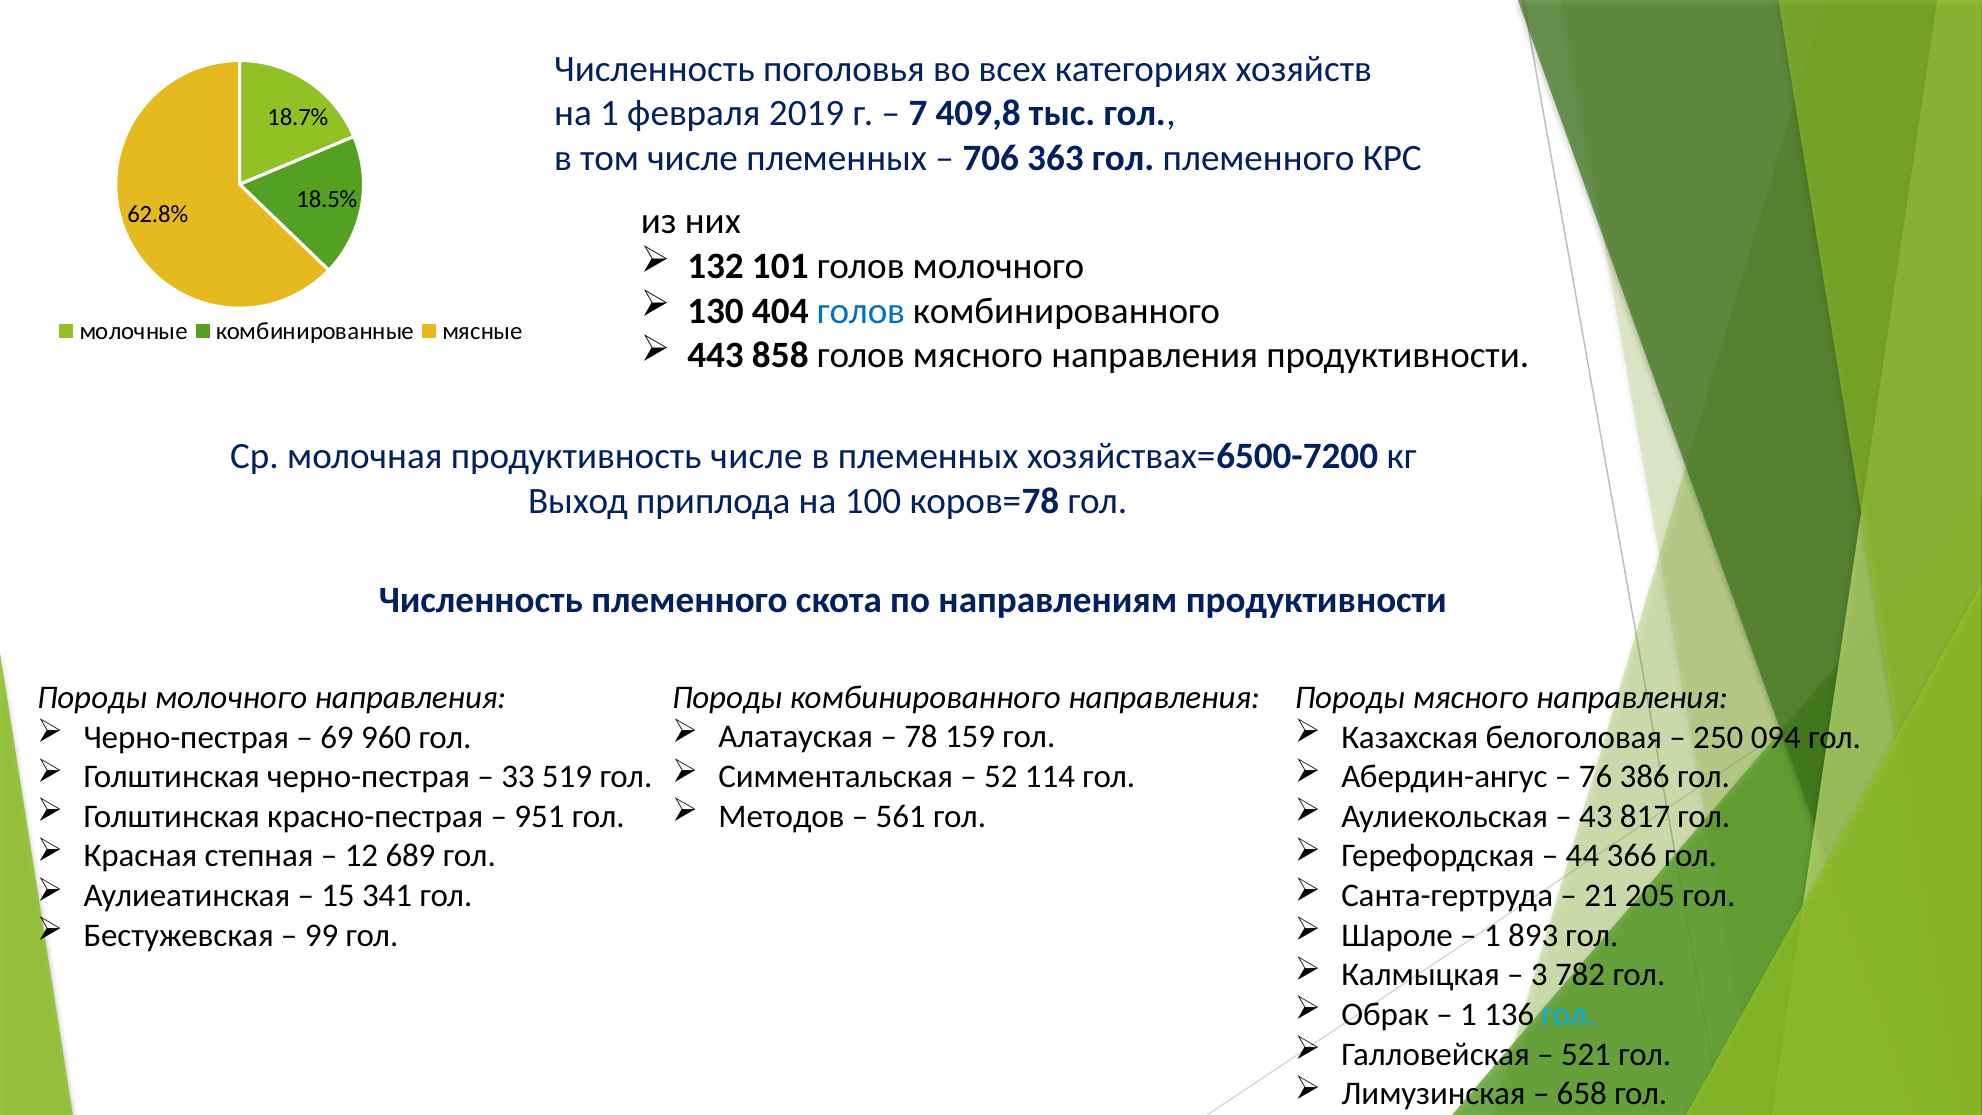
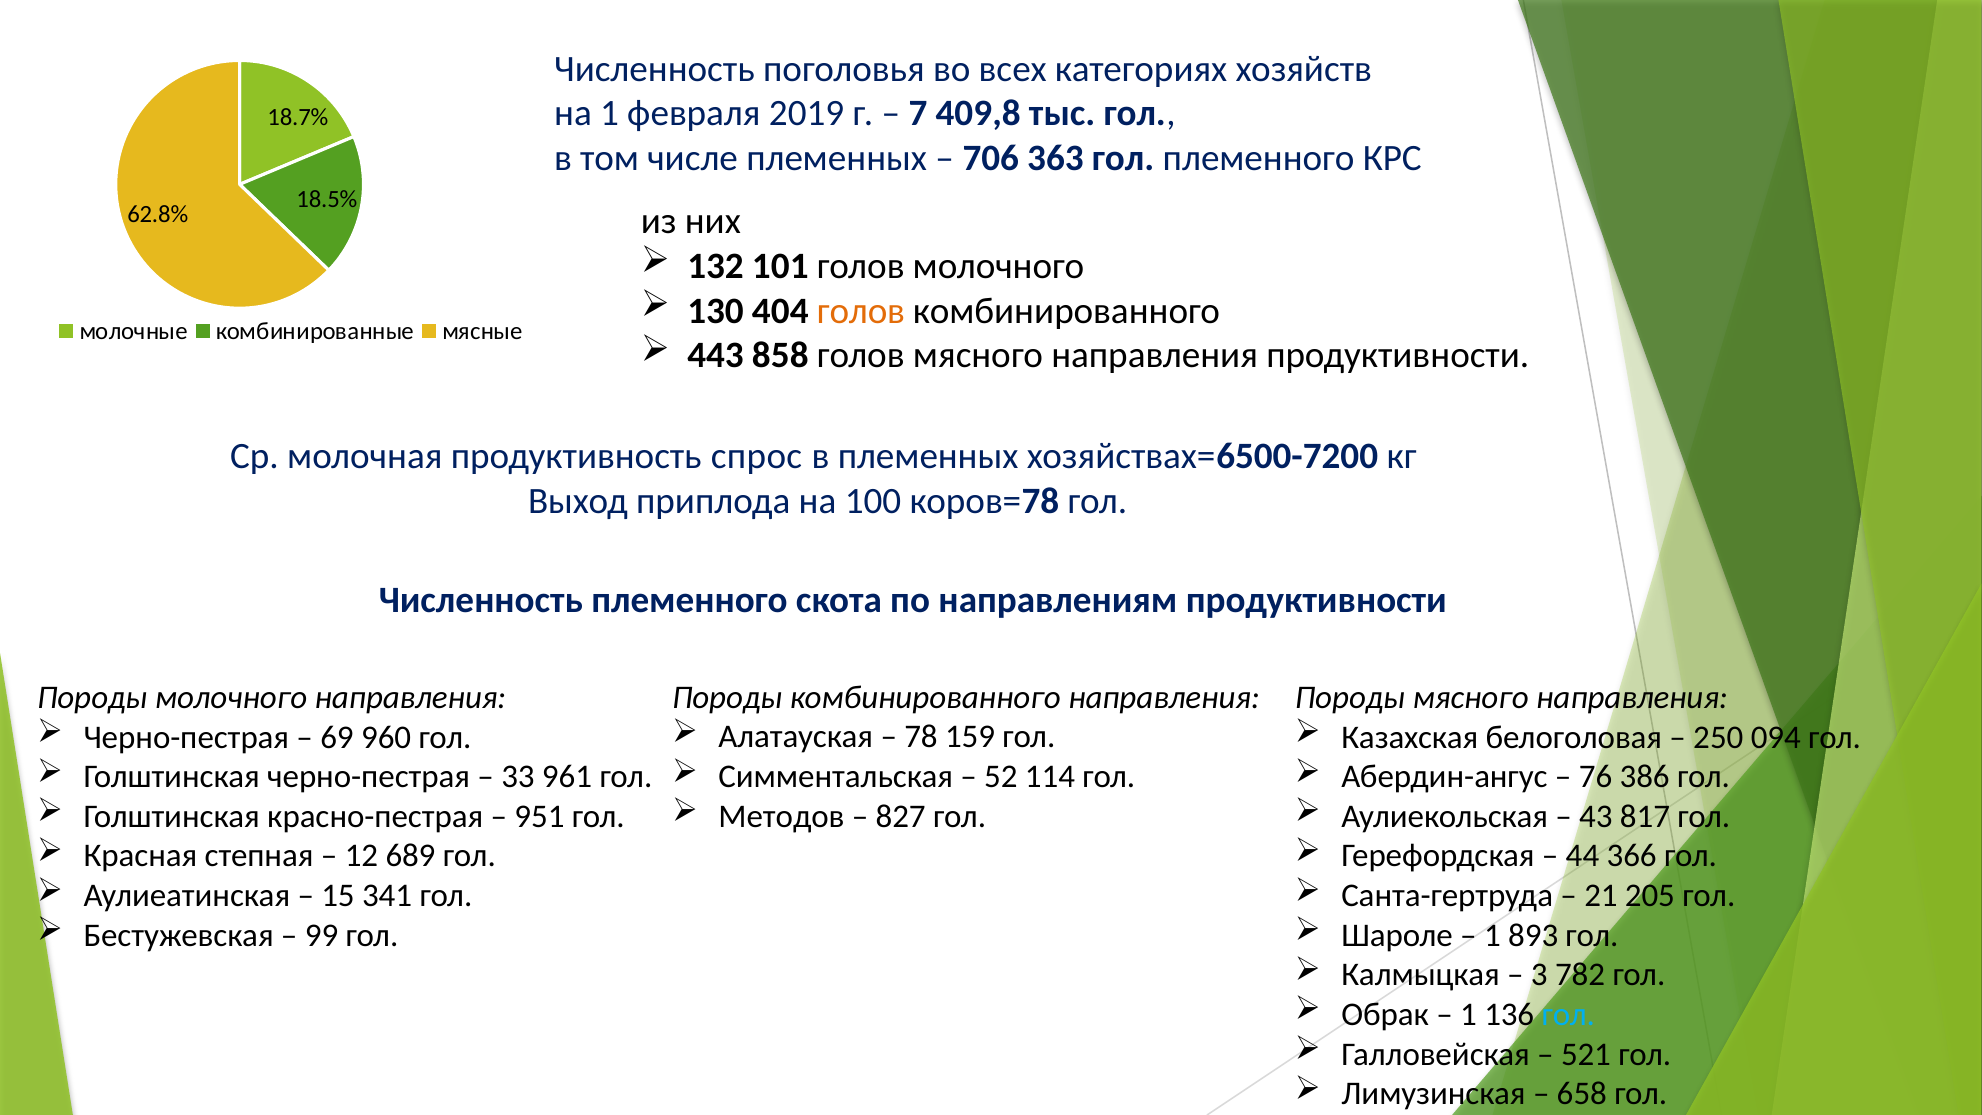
голов colour: blue -> orange (861, 311)
продуктивность числе: числе -> спрос (757, 456)
519: 519 -> 961 (567, 777)
561: 561 -> 827 (901, 816)
